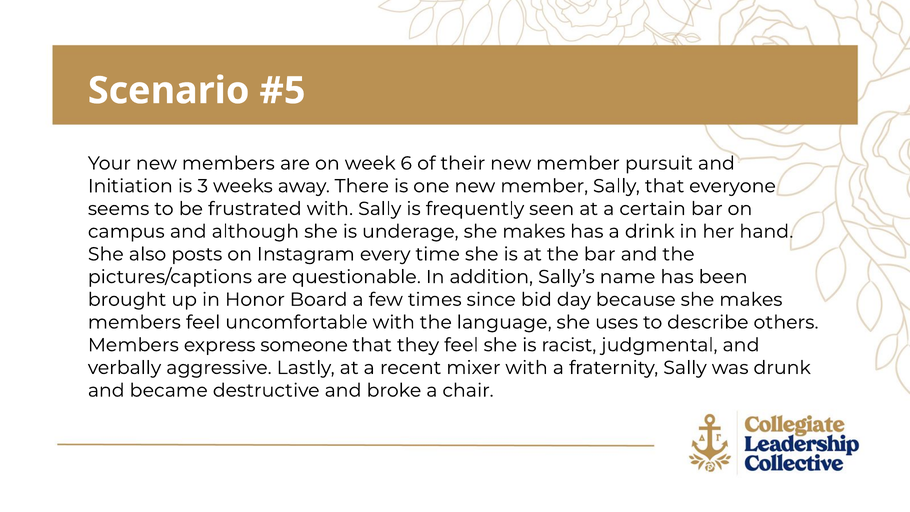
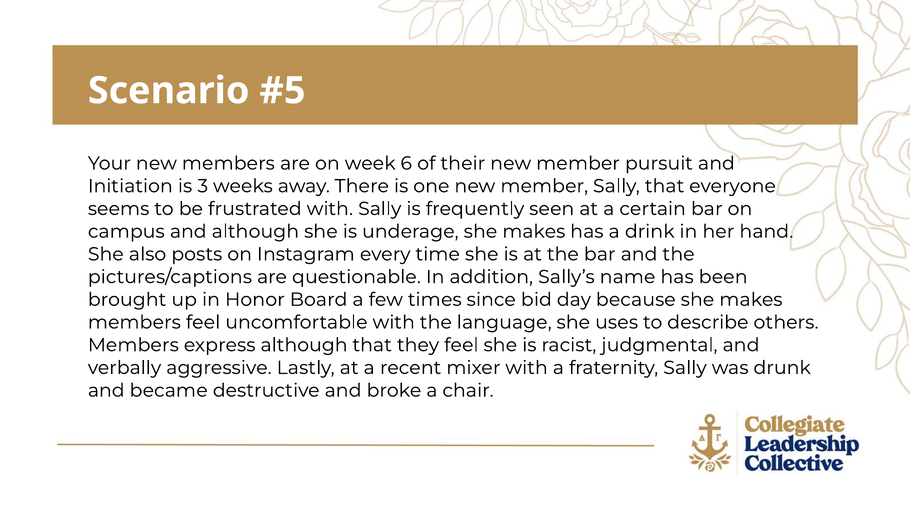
express someone: someone -> although (304, 345)
